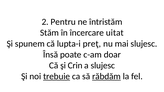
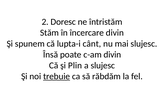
Pentru: Pentru -> Doresc (63, 22)
încercare uitat: uitat -> divin (115, 33)
preţ: preţ -> cânt (92, 44)
c-am doar: doar -> divin (112, 55)
Crin: Crin -> Plin (75, 66)
răbdăm underline: present -> none (106, 77)
